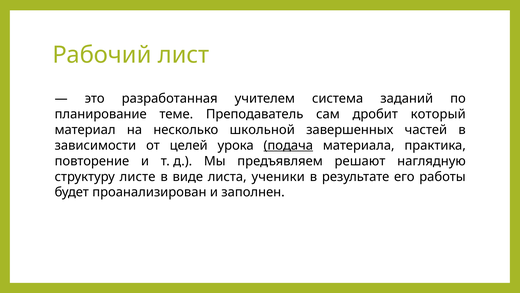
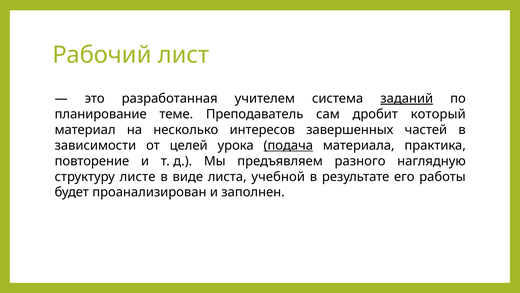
заданий underline: none -> present (407, 98)
школьной: школьной -> интересов (262, 130)
решают: решают -> разного (360, 161)
ученики: ученики -> учебной (278, 176)
